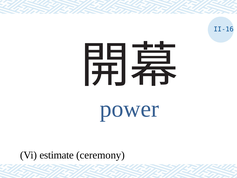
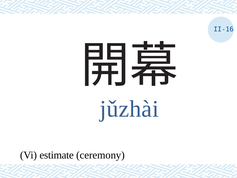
power: power -> jǔzhài (129, 109)
